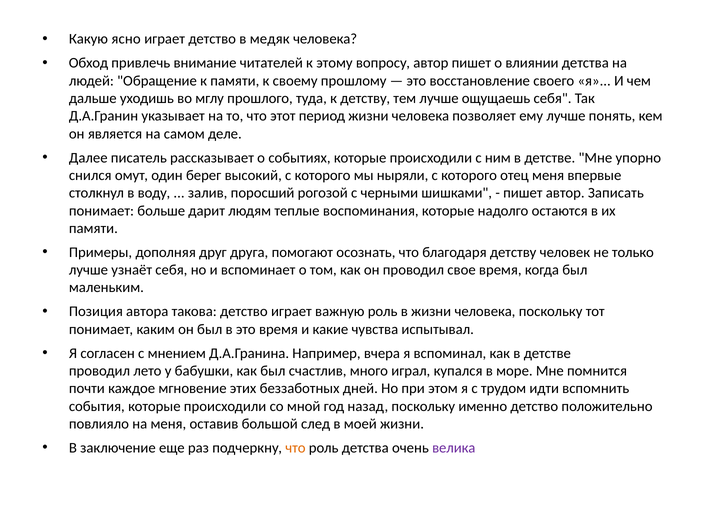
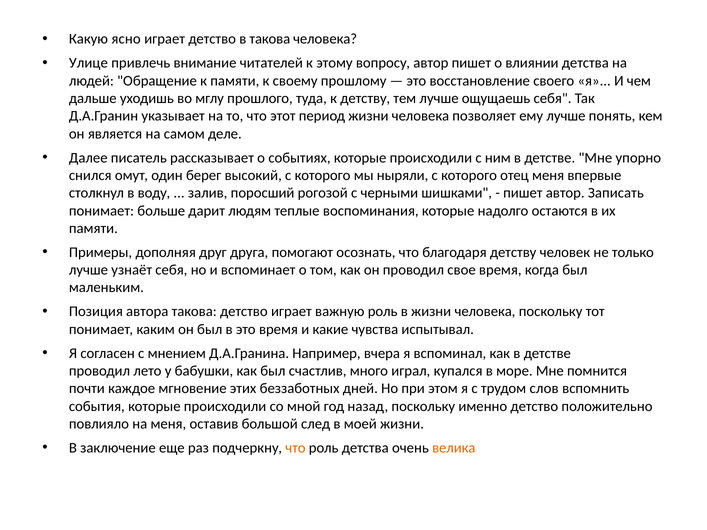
в медяк: медяк -> такова (270, 39)
Обход: Обход -> Улице (88, 63)
идти: идти -> слов (544, 389)
велика colour: purple -> orange (454, 448)
